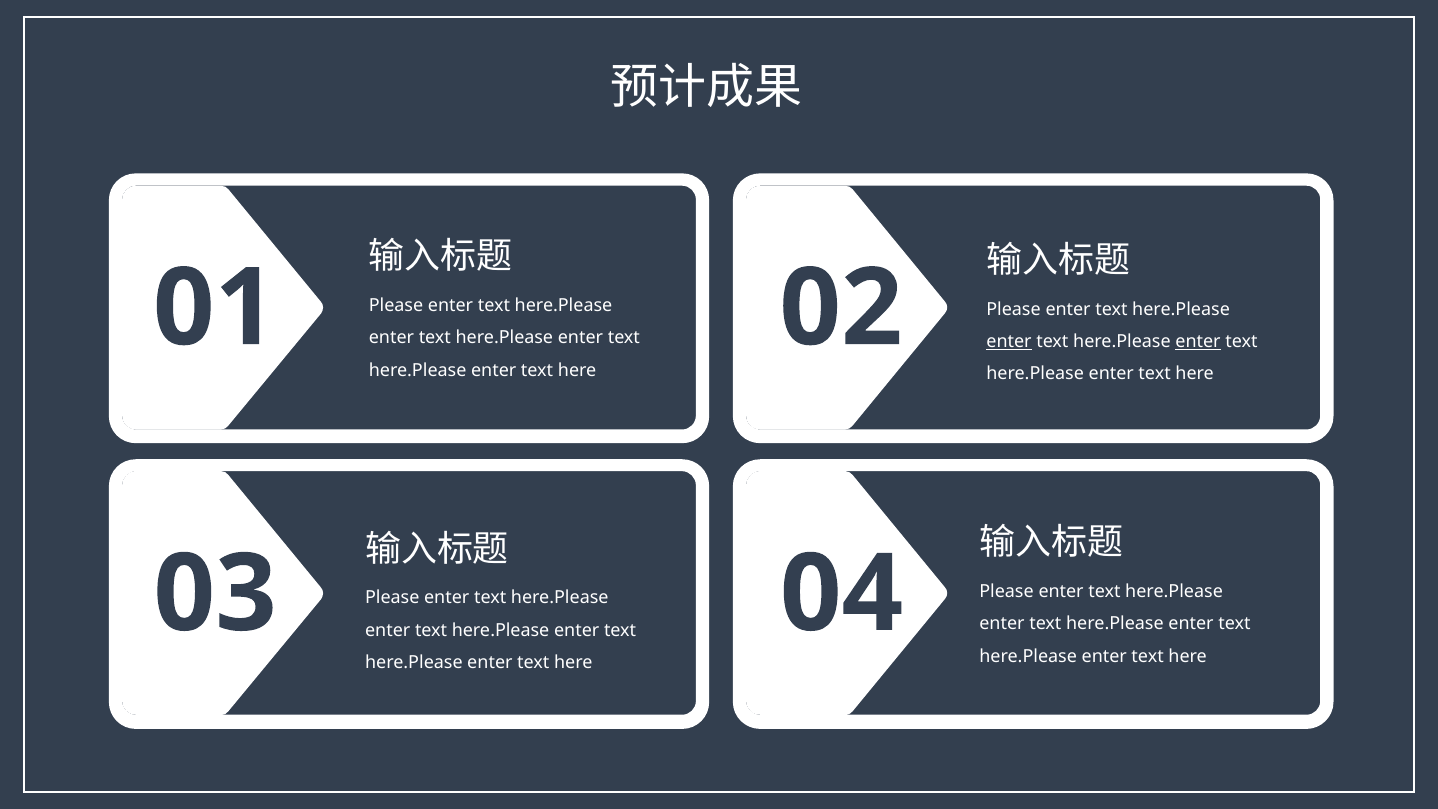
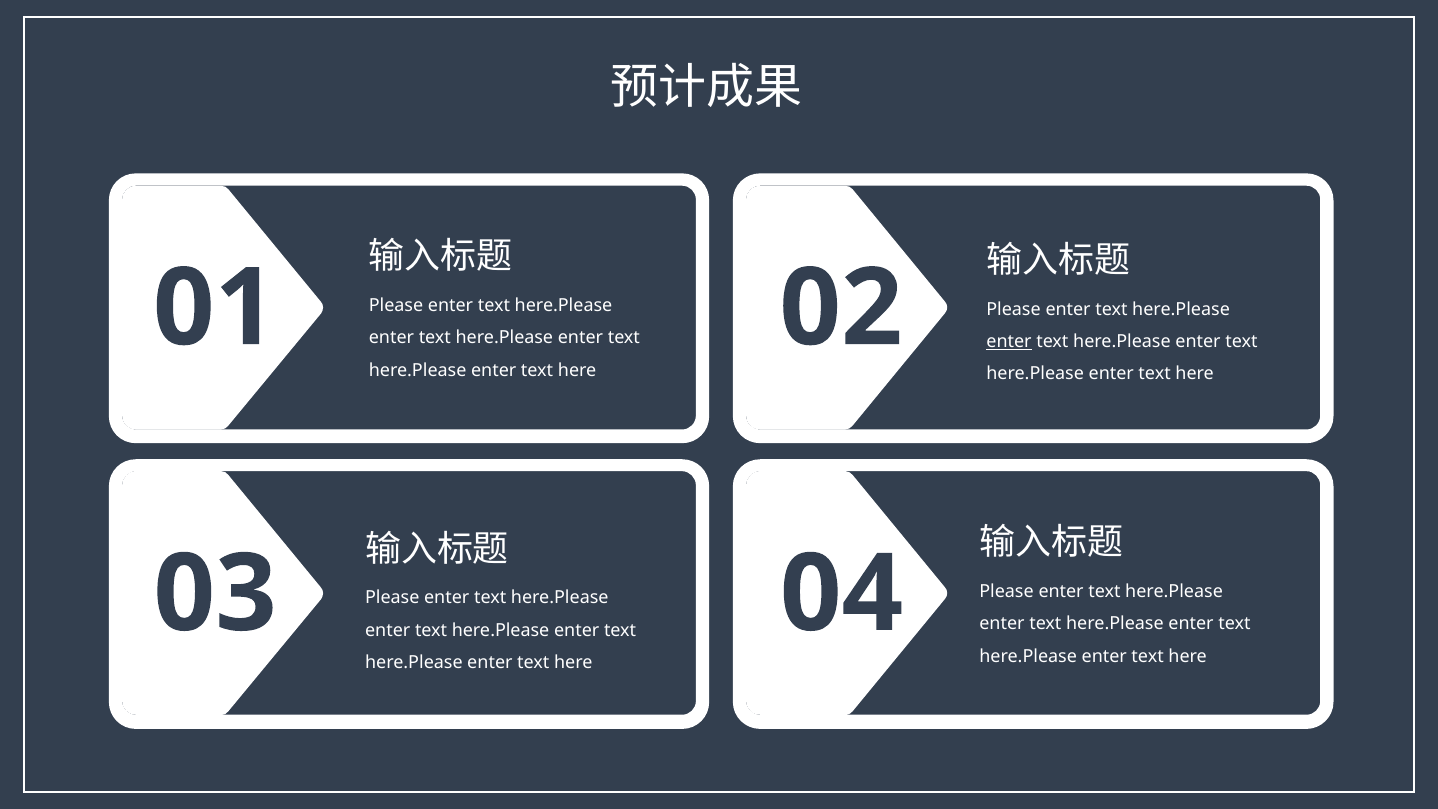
enter underline: present -> none (1198, 341)
